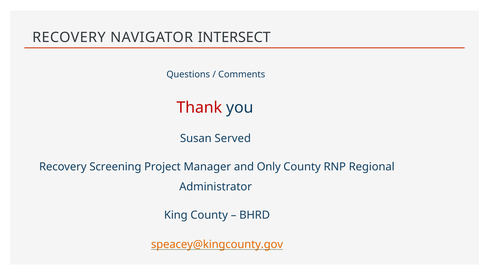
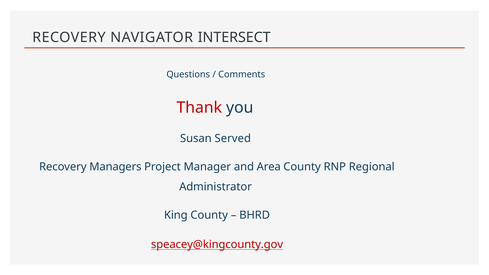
Screening: Screening -> Managers (115, 167)
Only: Only -> Area (269, 167)
speacey@kingcounty.gov colour: orange -> red (217, 244)
